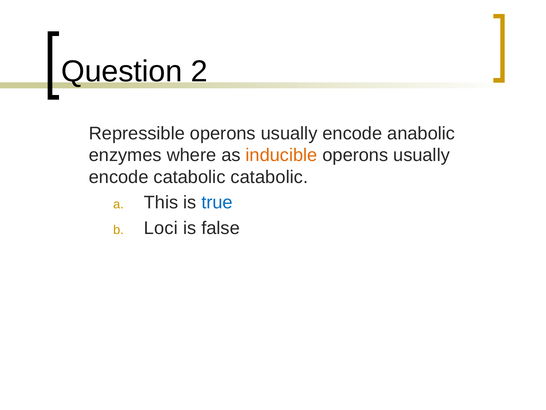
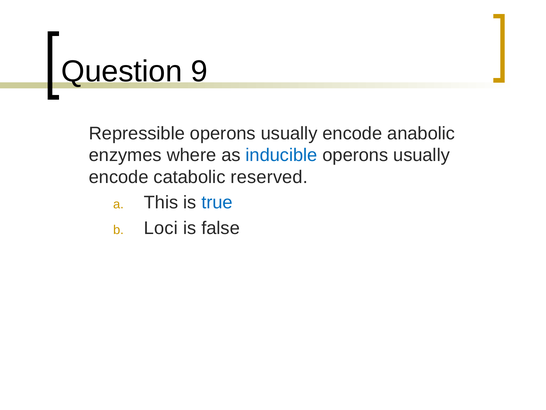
2: 2 -> 9 (199, 71)
inducible colour: orange -> blue (281, 155)
catabolic catabolic: catabolic -> reserved (269, 177)
